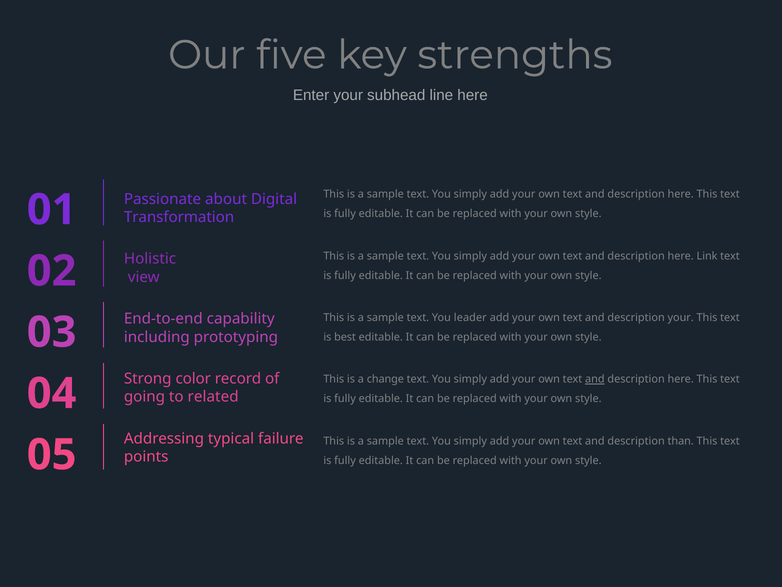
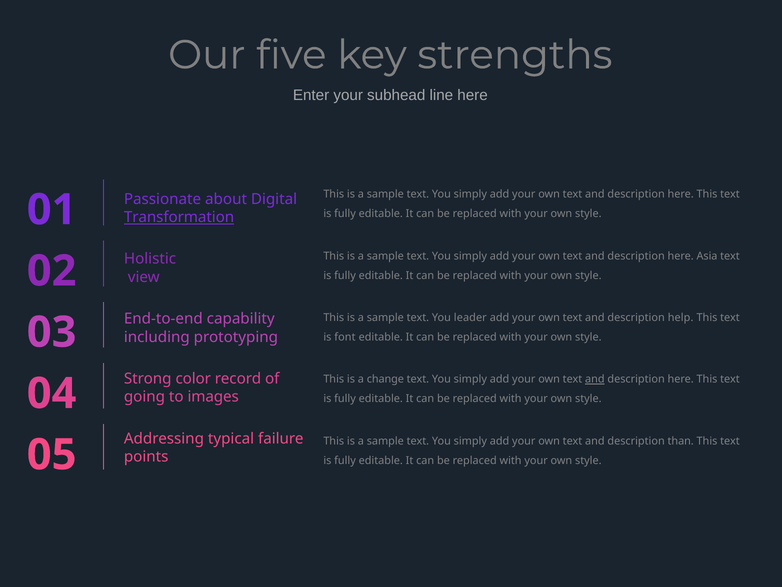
Transformation underline: none -> present (179, 217)
Link: Link -> Asia (707, 256)
description your: your -> help (681, 317)
best: best -> font (345, 337)
related: related -> images (213, 397)
